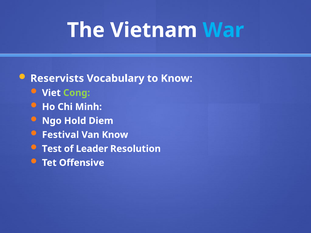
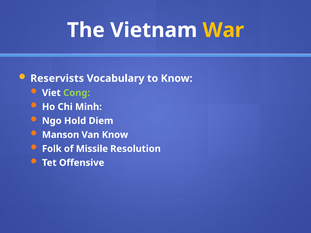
War colour: light blue -> yellow (223, 30)
Festival: Festival -> Manson (61, 135)
Test: Test -> Folk (52, 149)
Leader: Leader -> Missile (92, 149)
